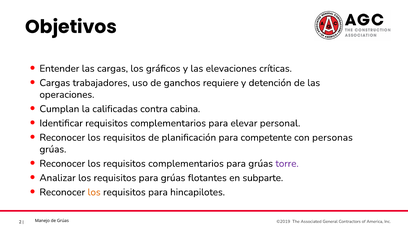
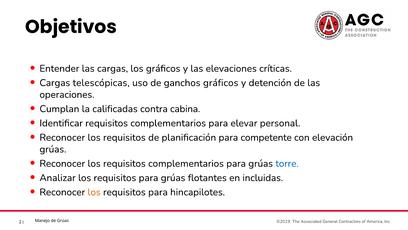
trabajadores: trabajadores -> telescópicas (101, 83)
ganchos requiere: requiere -> gráficos (221, 83)
personas: personas -> elevación (333, 137)
torre colour: purple -> blue (287, 163)
subparte: subparte -> incluidas (263, 177)
